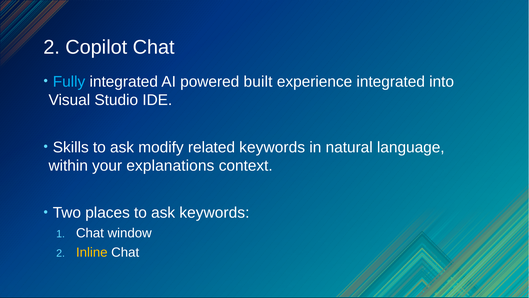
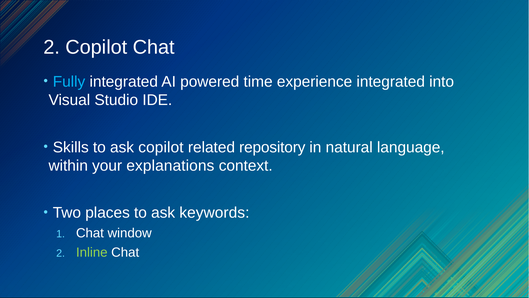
built: built -> time (258, 82)
ask modify: modify -> copilot (161, 147)
related keywords: keywords -> repository (272, 147)
Inline colour: yellow -> light green (92, 252)
